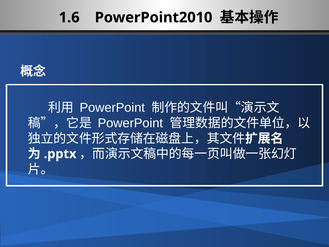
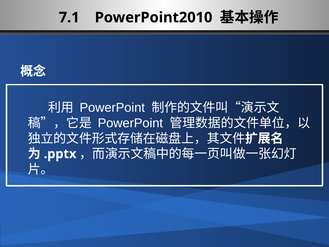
1.6: 1.6 -> 7.1 (69, 17)
